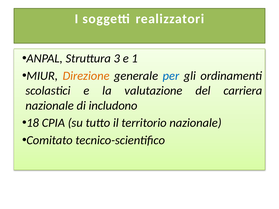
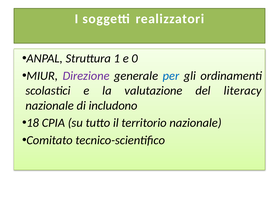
3: 3 -> 1 (117, 59)
1: 1 -> 0 (135, 59)
Direzione colour: orange -> purple (86, 76)
carriera: carriera -> literacy (243, 91)
